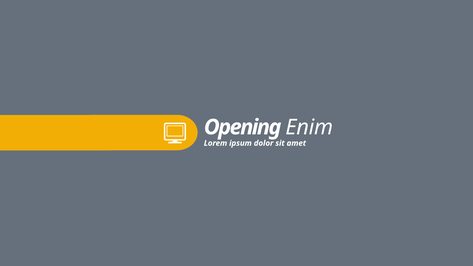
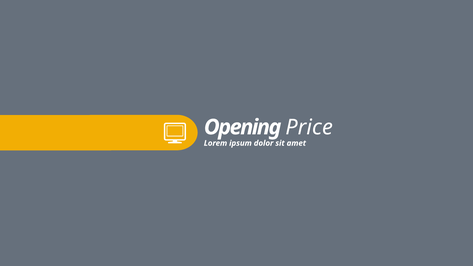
Enim: Enim -> Price (309, 127)
